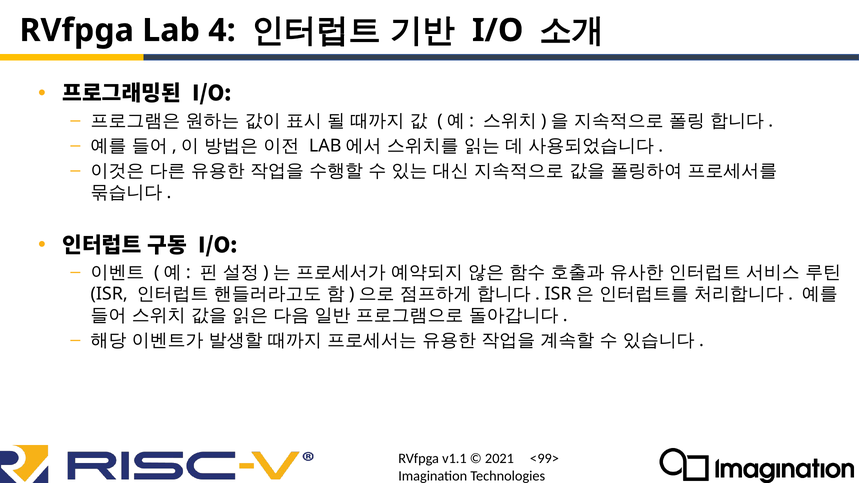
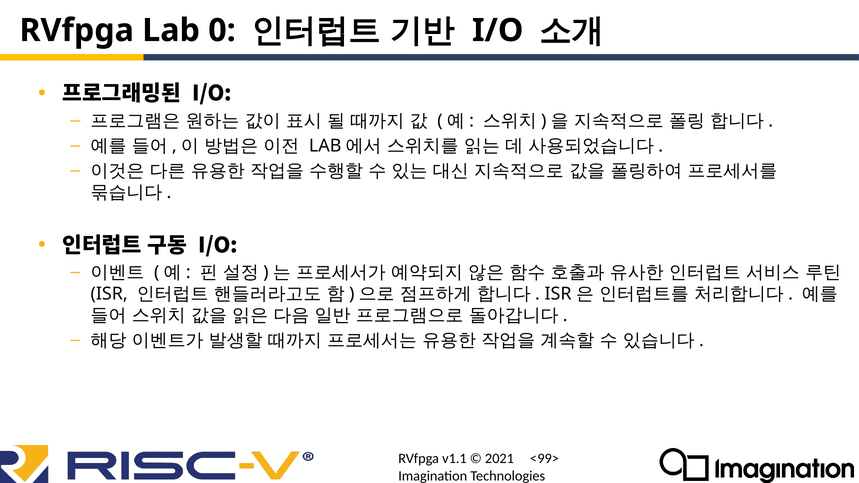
4: 4 -> 0 (222, 30)
